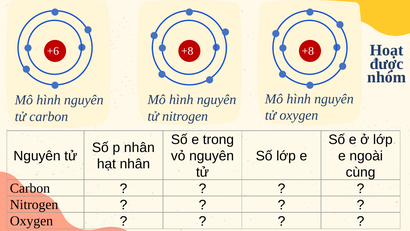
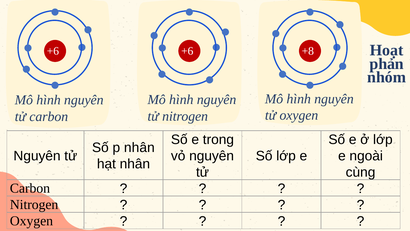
+6 +8: +8 -> +6 (187, 51)
được: được -> phản (387, 64)
